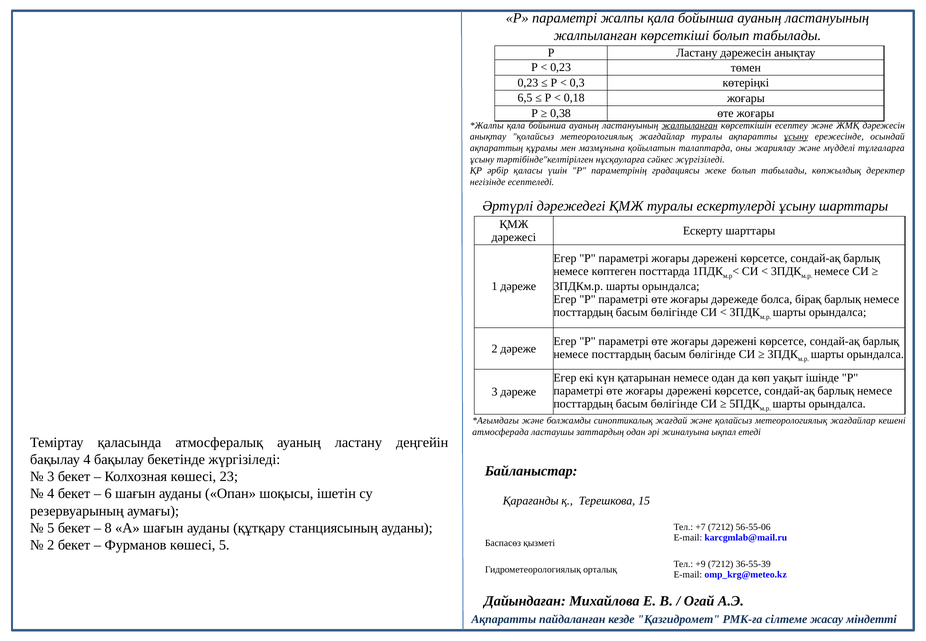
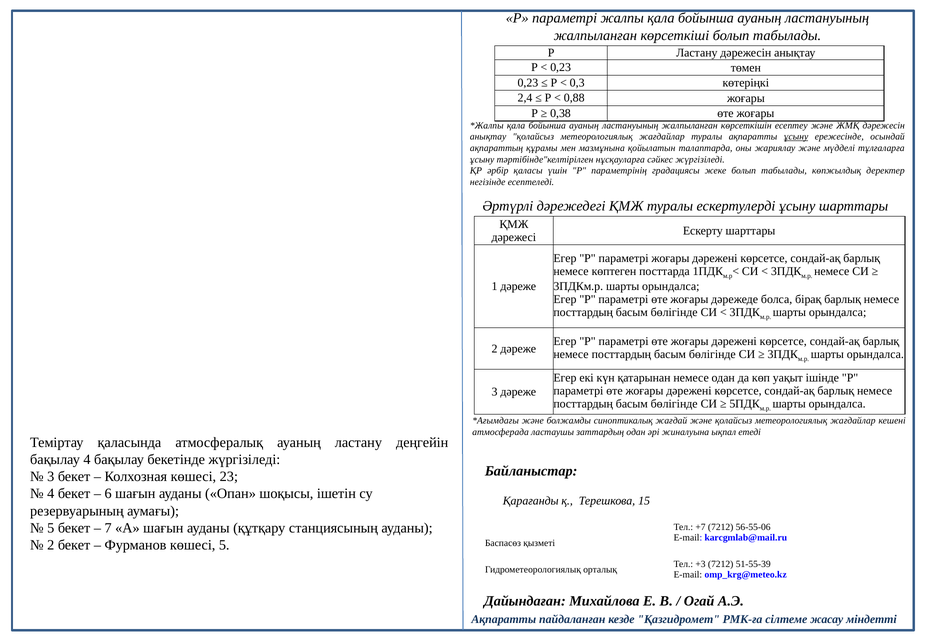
6,5: 6,5 -> 2,4 (525, 98)
0,18: 0,18 -> 0,88 (574, 98)
жалпыланған underline: present -> none (690, 125)
8: 8 -> 7 (108, 528)
+9: +9 -> +3 (700, 564)
36-55-39: 36-55-39 -> 51-55-39 (753, 564)
